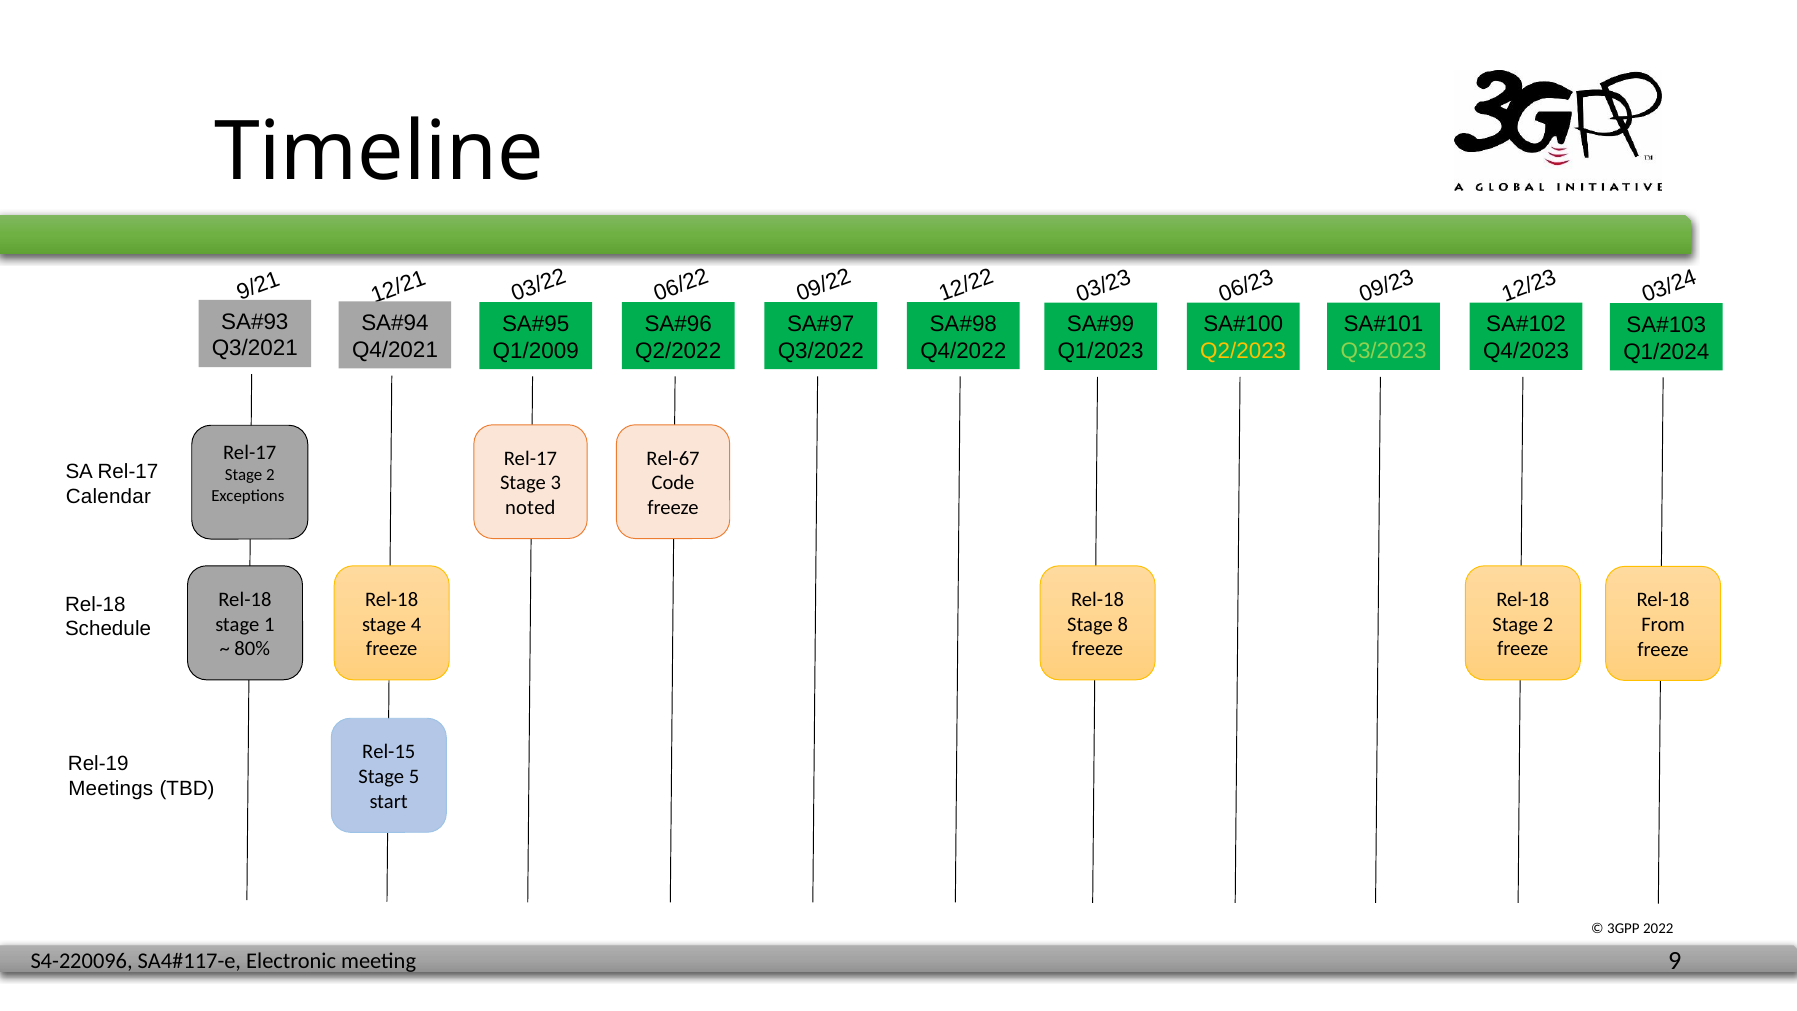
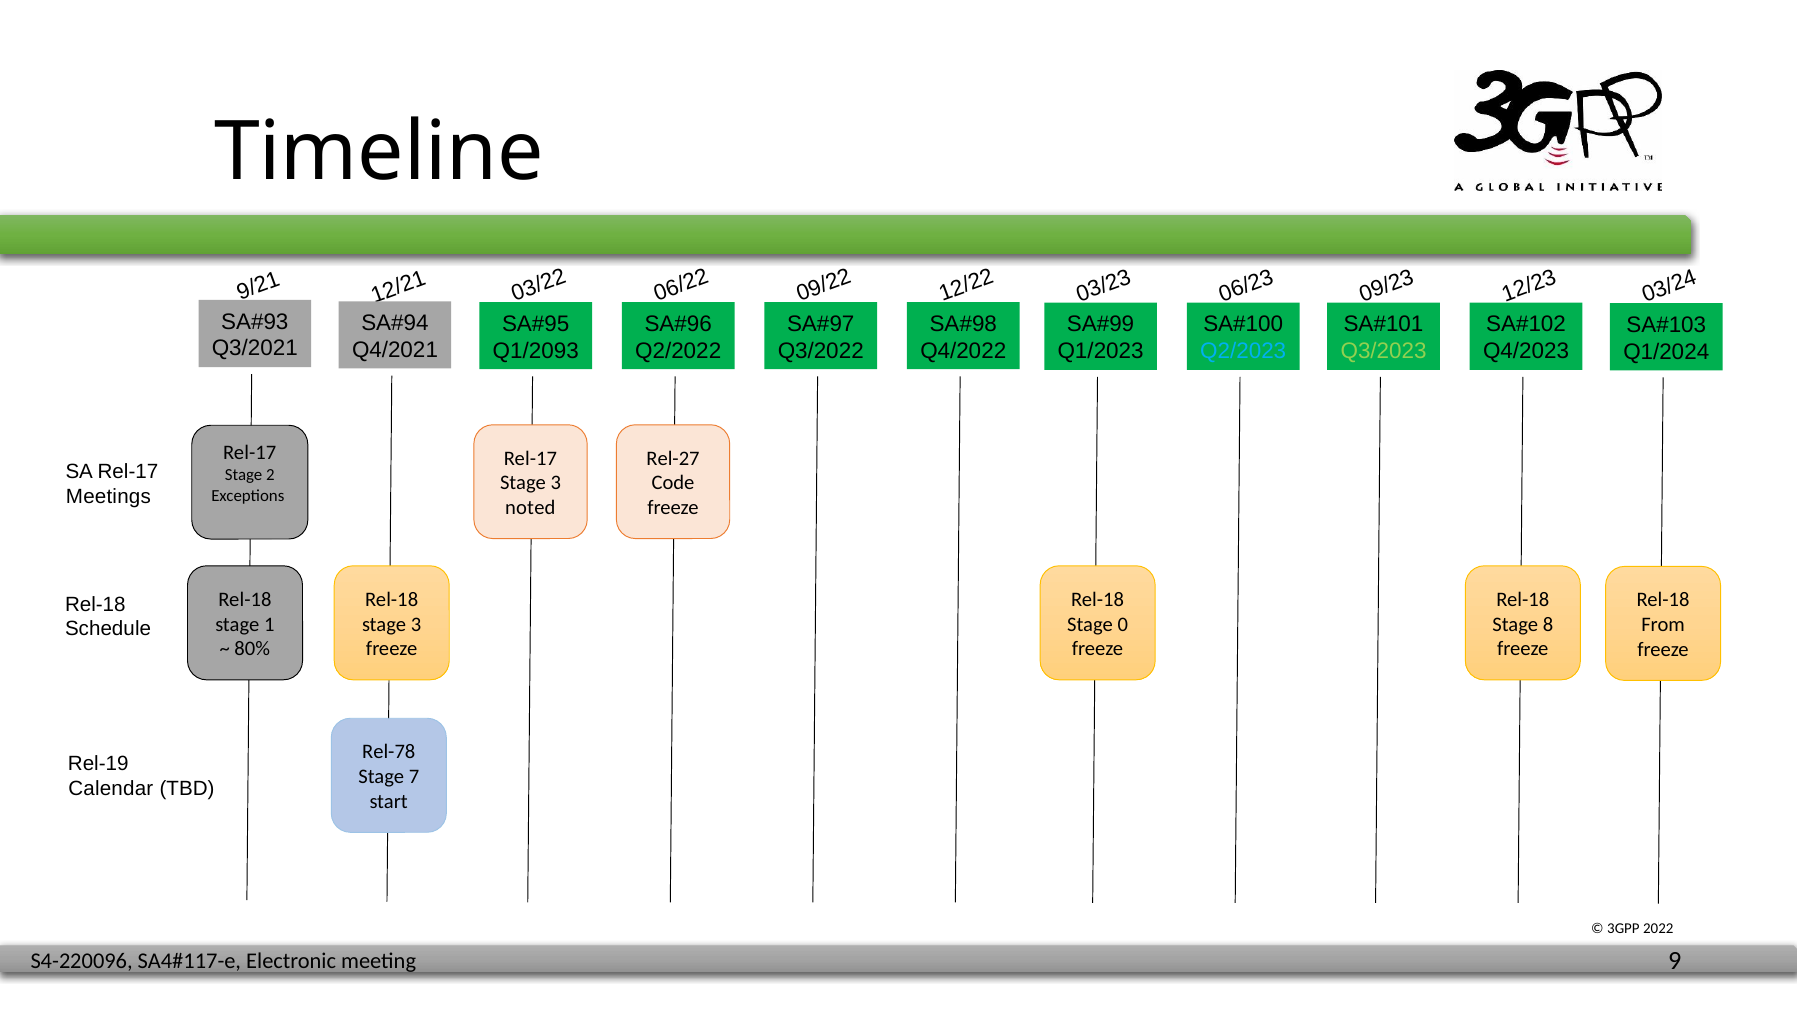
Q1/2009: Q1/2009 -> Q1/2093 (536, 351)
Q2/2023 colour: yellow -> light blue (1243, 351)
Rel-67: Rel-67 -> Rel-27 (673, 458)
Calendar: Calendar -> Meetings (108, 496)
4: 4 -> 3 (416, 624)
Stage 8: 8 -> 0 (1123, 624)
2: 2 -> 8 (1548, 624)
Rel-15: Rel-15 -> Rel-78 (389, 752)
5: 5 -> 7 (414, 777)
Meetings: Meetings -> Calendar (111, 788)
